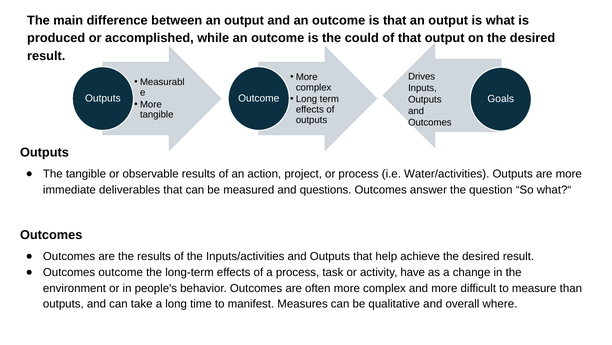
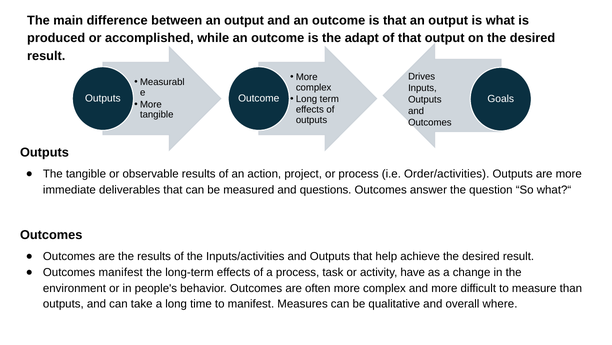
could: could -> adapt (362, 38)
Water/activities: Water/activities -> Order/activities (447, 174)
Outcomes outcome: outcome -> manifest (121, 272)
